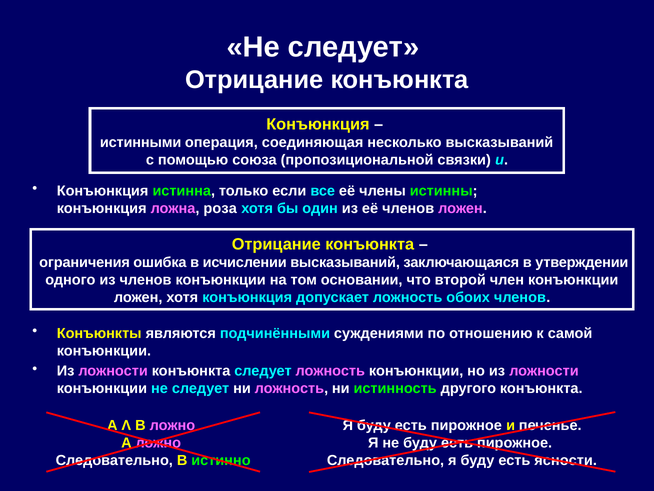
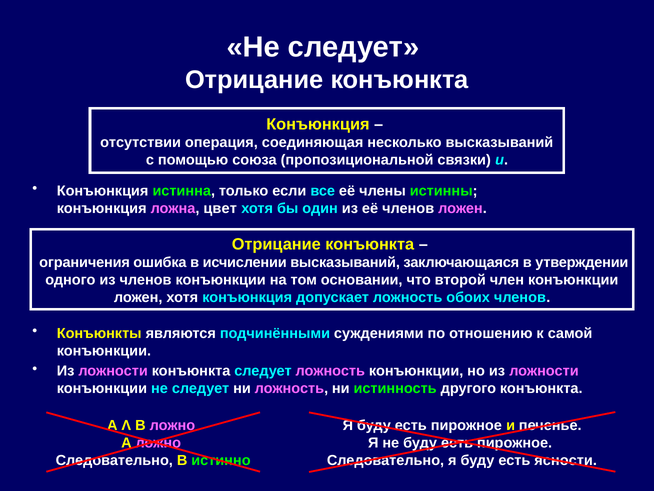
истинными: истинными -> отсутствии (141, 142)
роза: роза -> цвет (220, 208)
